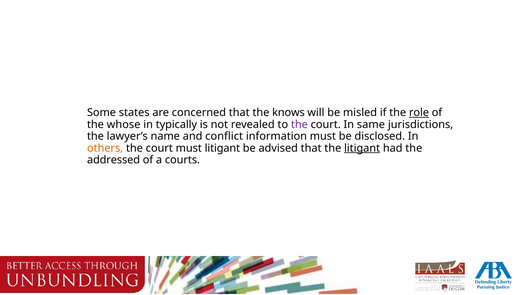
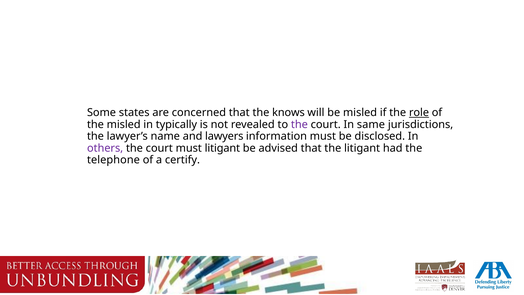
the whose: whose -> misled (124, 124)
conflict: conflict -> lawyers (224, 136)
others colour: orange -> purple (105, 148)
litigant underline: present -> none (362, 148)
addressed: addressed -> telephone (113, 160)
courts: courts -> certify (182, 160)
